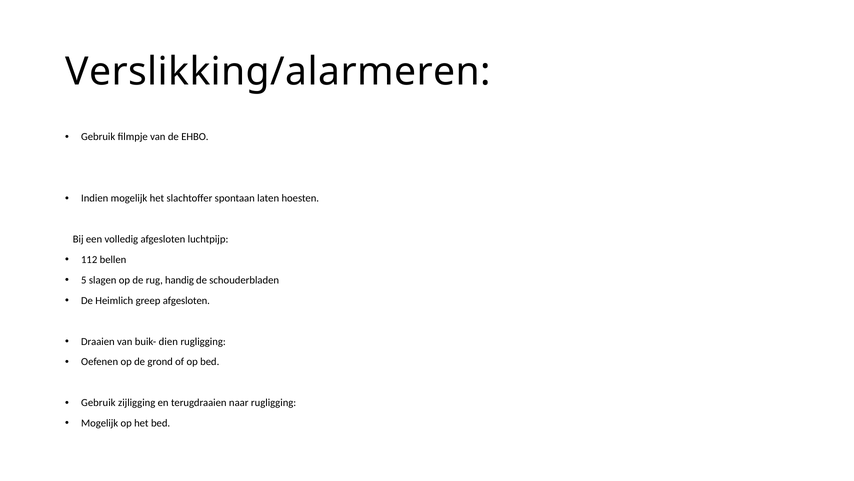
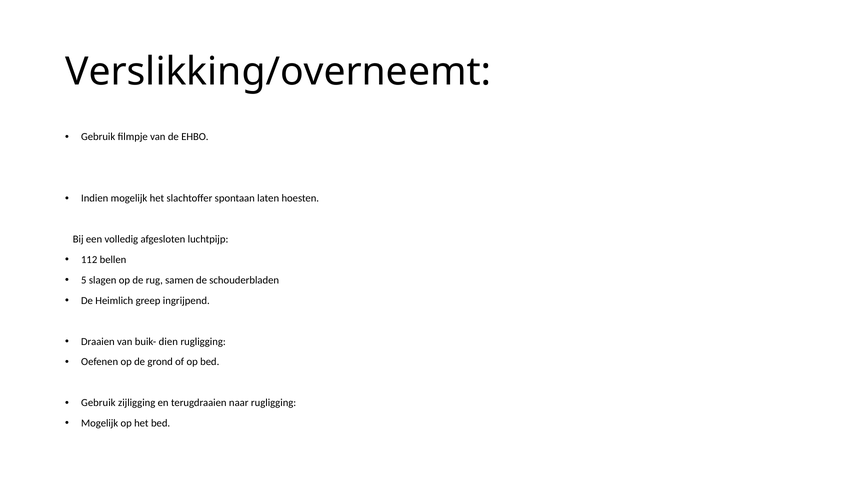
Verslikking/alarmeren: Verslikking/alarmeren -> Verslikking/overneemt (278, 72)
handig: handig -> samen (179, 280)
greep afgesloten: afgesloten -> ingrijpend (186, 300)
